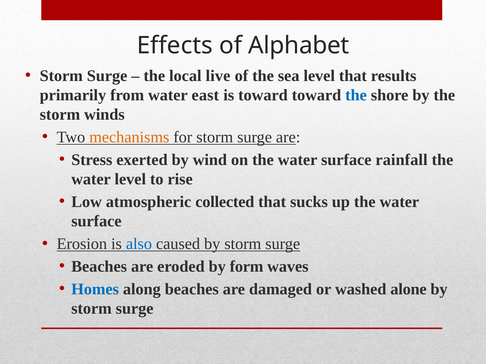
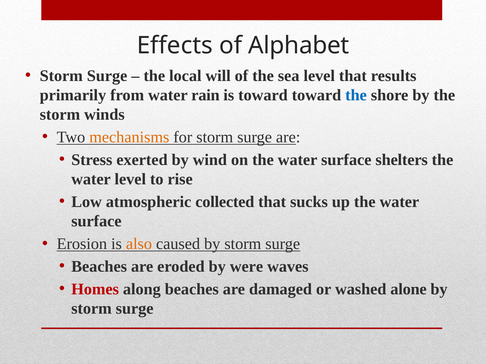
live: live -> will (218, 76)
east: east -> rain (205, 95)
rainfall: rainfall -> shelters (402, 160)
also colour: blue -> orange (139, 244)
form: form -> were (246, 267)
Homes colour: blue -> red (95, 290)
